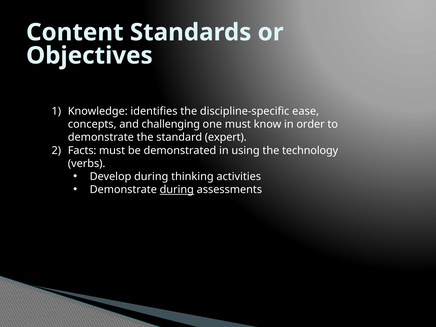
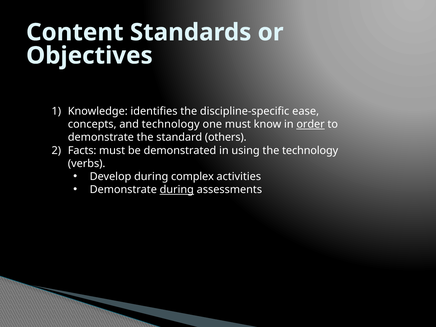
and challenging: challenging -> technology (171, 124)
order underline: none -> present (311, 124)
expert: expert -> others (226, 137)
thinking: thinking -> complex (192, 177)
